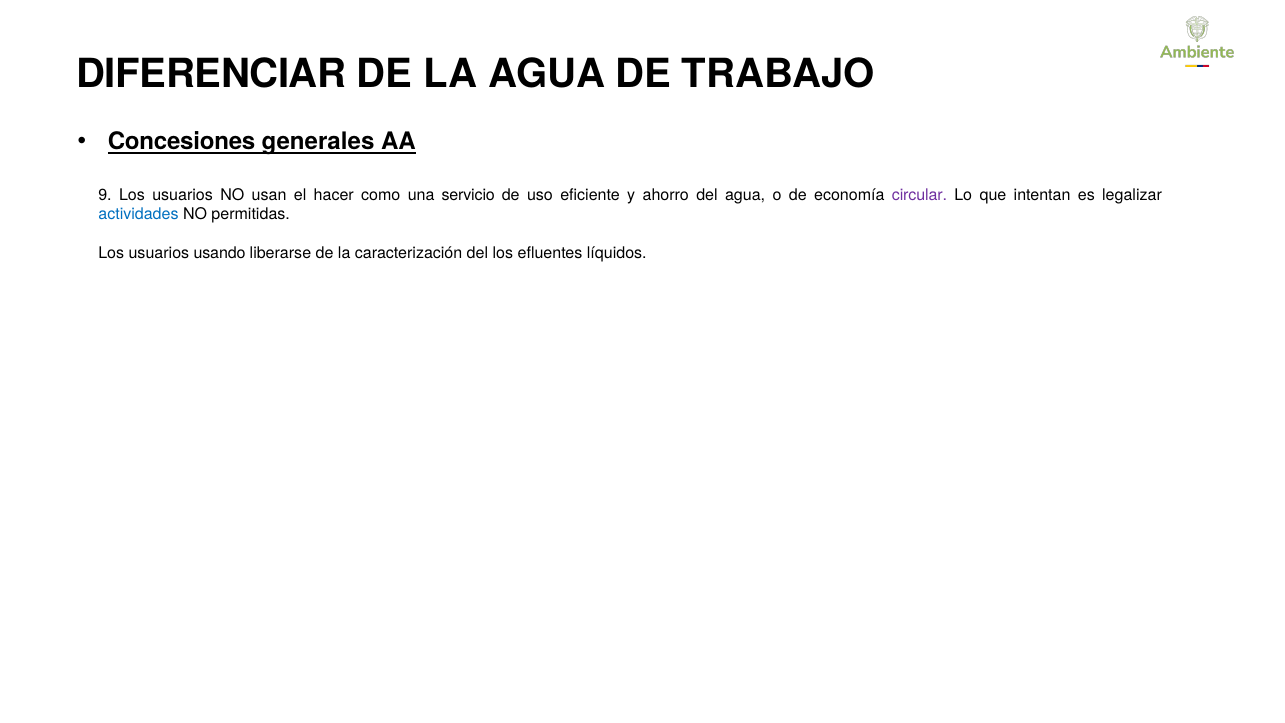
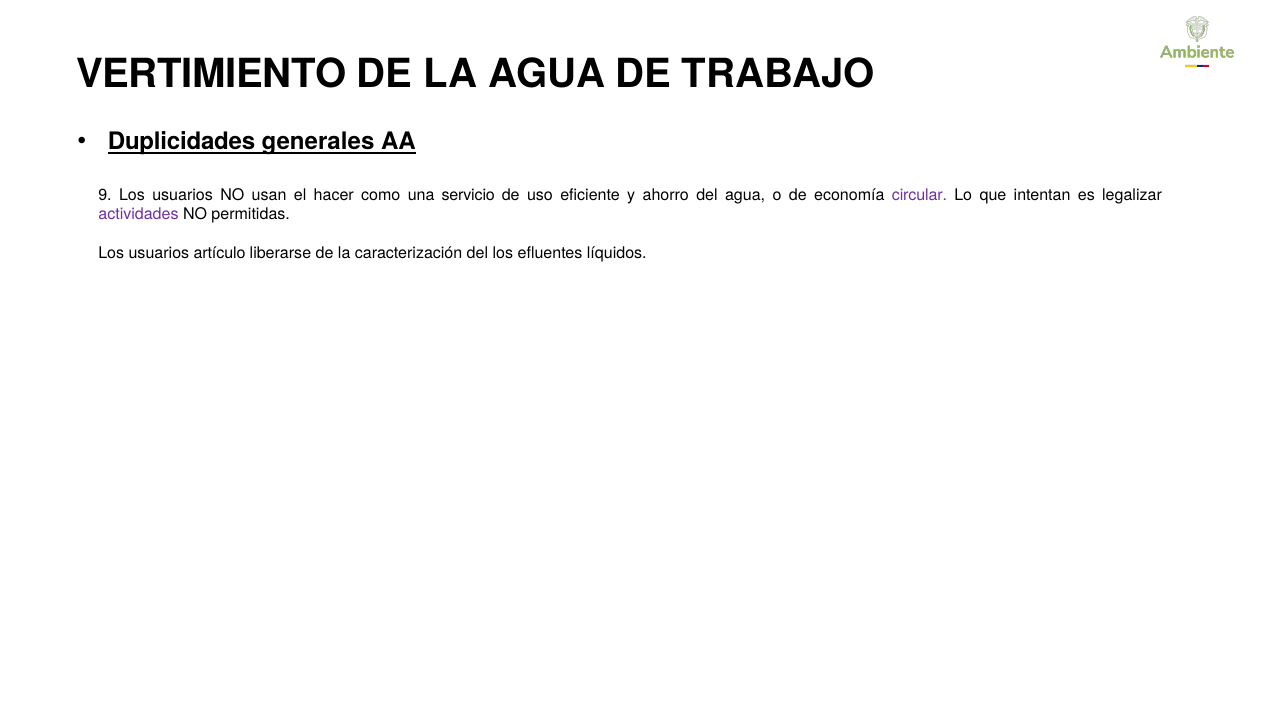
DIFERENCIAR: DIFERENCIAR -> VERTIMIENTO (211, 74)
Concesiones: Concesiones -> Duplicidades (182, 142)
actividades colour: blue -> purple (138, 215)
usando: usando -> artículo (220, 253)
